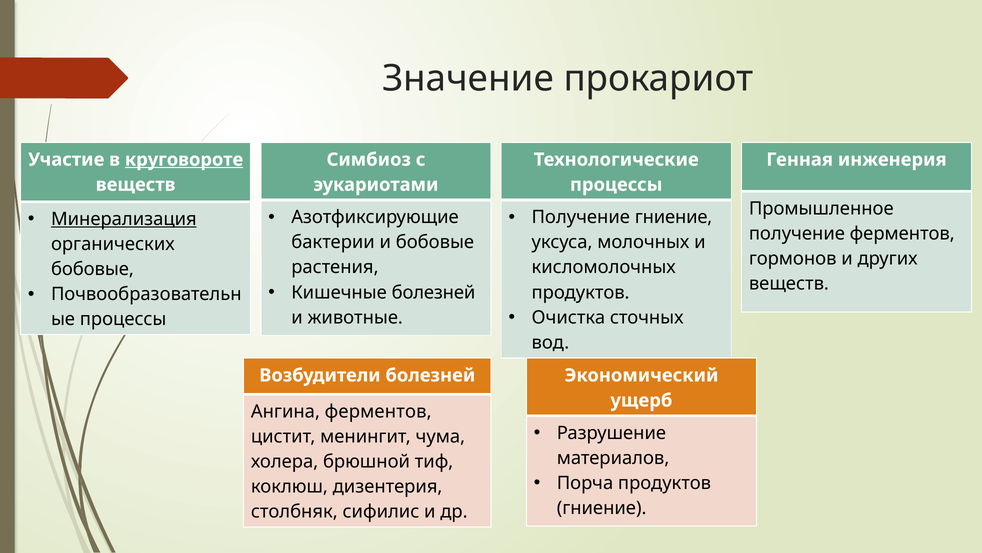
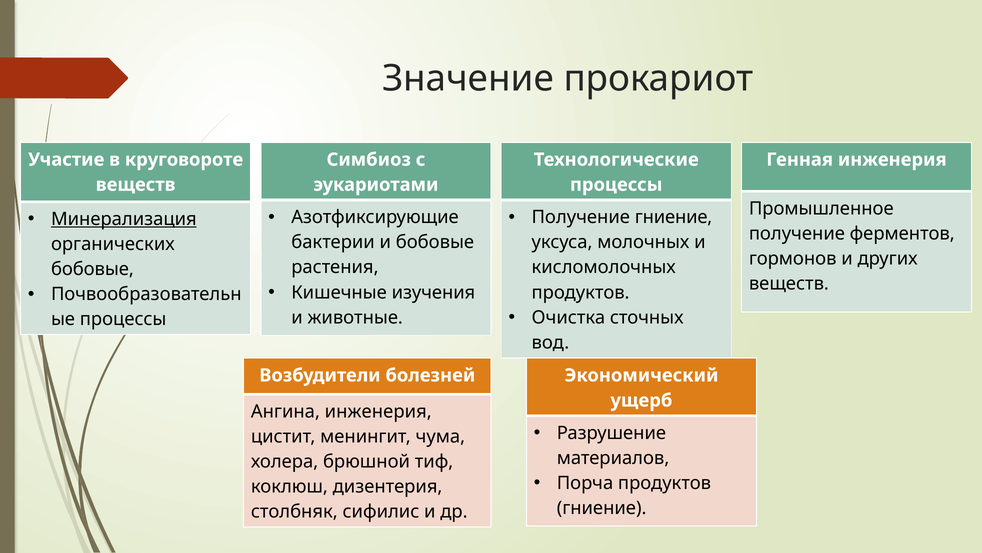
круговороте underline: present -> none (184, 159)
Кишечные болезней: болезней -> изучения (433, 292)
Ангина ферментов: ферментов -> инженерия (378, 411)
